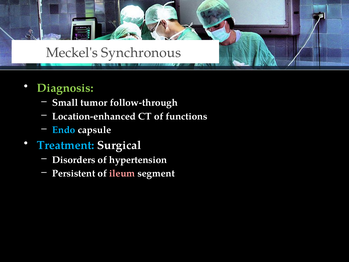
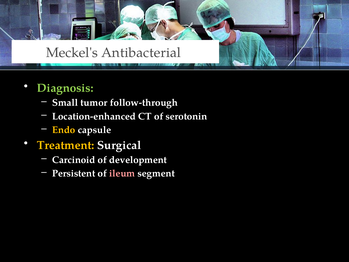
Synchronous: Synchronous -> Antibacterial (141, 53)
functions: functions -> serotonin (187, 116)
Endo colour: light blue -> yellow (64, 130)
Treatment colour: light blue -> yellow (66, 145)
Disorders: Disorders -> Carcinoid (74, 160)
hypertension: hypertension -> development (138, 160)
